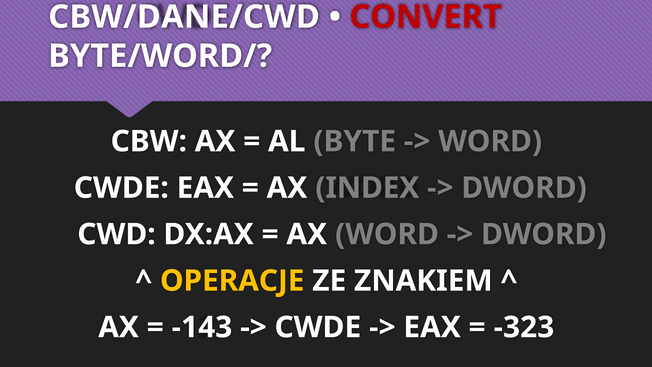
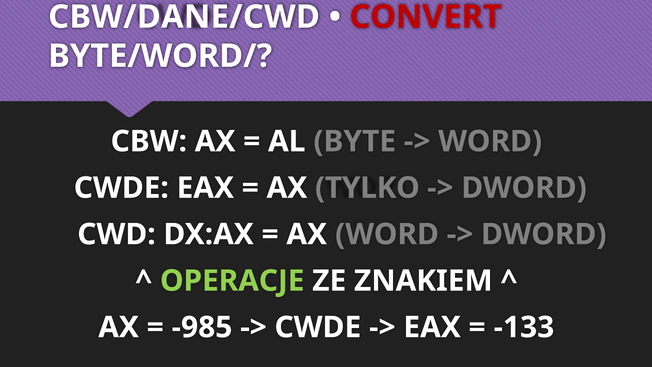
INDEX: INDEX -> TYLKO (367, 188)
OPERACJE colour: yellow -> light green (232, 281)
-143: -143 -> -985 (202, 327)
-323: -323 -> -133 (524, 327)
